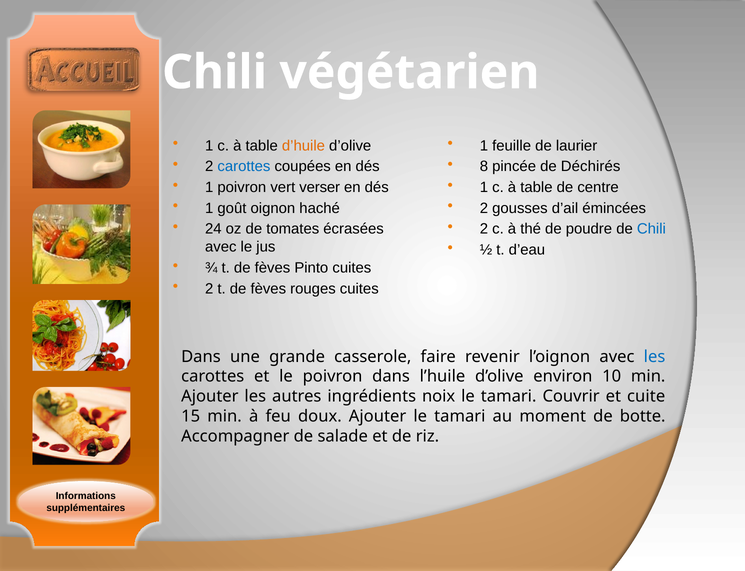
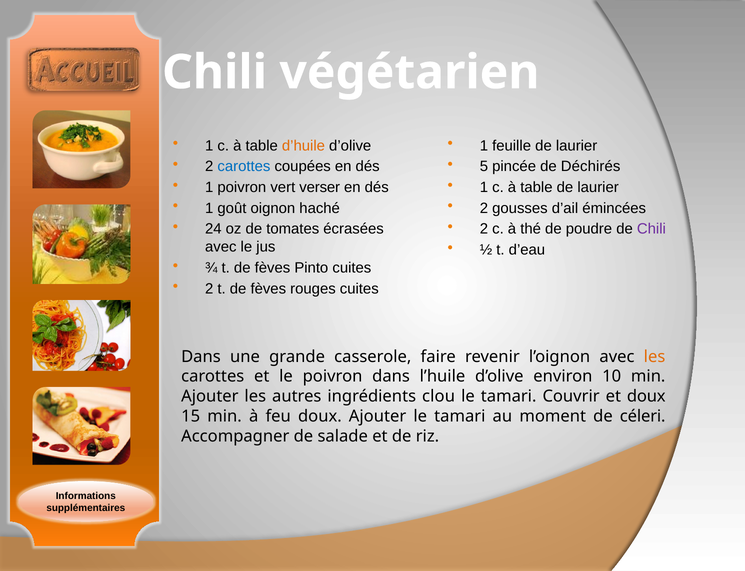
8: 8 -> 5 (484, 167)
table de centre: centre -> laurier (598, 187)
Chili colour: blue -> purple (651, 229)
les colour: blue -> orange (655, 357)
noix: noix -> clou (439, 396)
et cuite: cuite -> doux (646, 396)
botte: botte -> céleri (643, 416)
